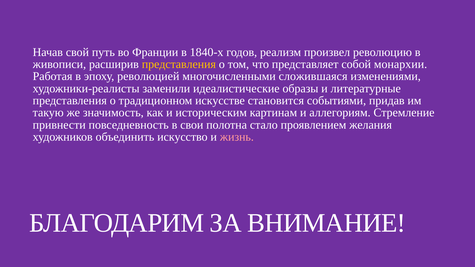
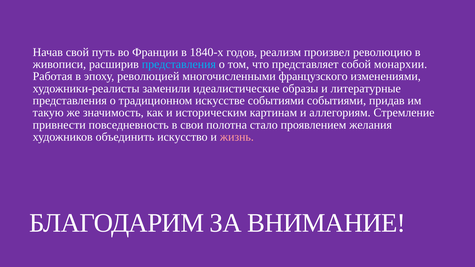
представления colour: yellow -> light blue (179, 64)
сложившаяся: сложившаяся -> французского (313, 76)
искусстве становится: становится -> событиями (276, 101)
